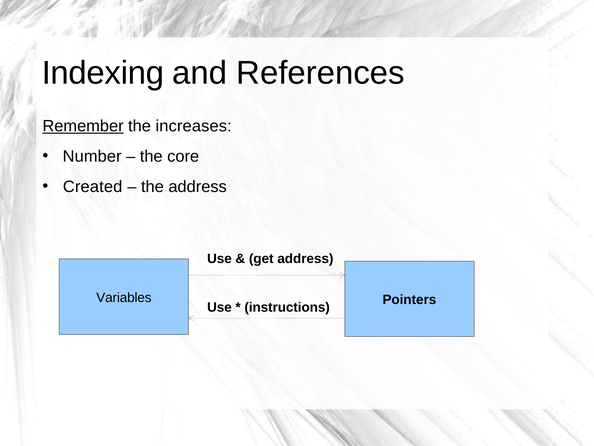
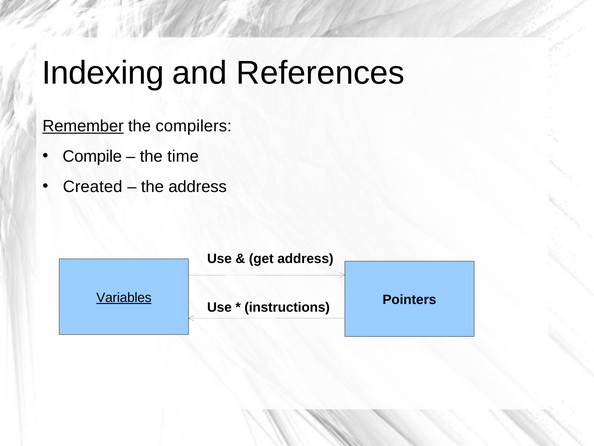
increases: increases -> compilers (194, 126)
Number: Number -> Compile (92, 156)
core: core -> time (183, 156)
Variables underline: none -> present (124, 297)
